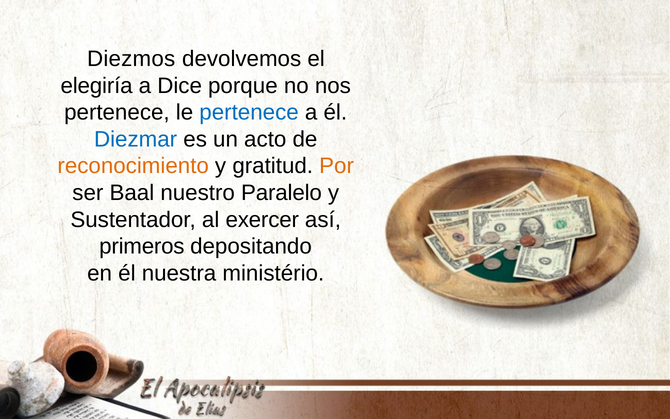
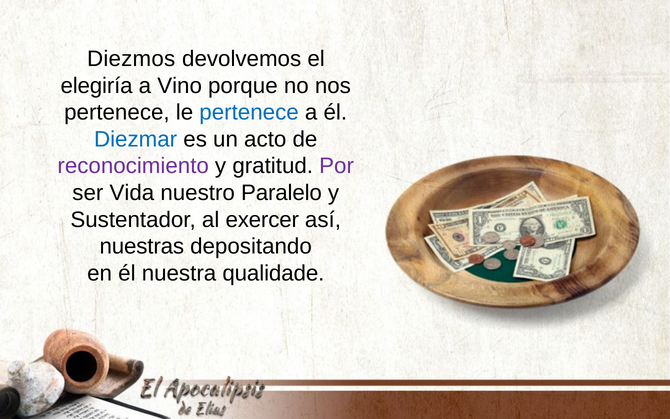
Dice: Dice -> Vino (180, 86)
reconocimiento colour: orange -> purple (133, 166)
Por colour: orange -> purple (337, 166)
Baal: Baal -> Vida (132, 193)
primeros: primeros -> nuestras (142, 246)
ministério: ministério -> qualidade (273, 273)
